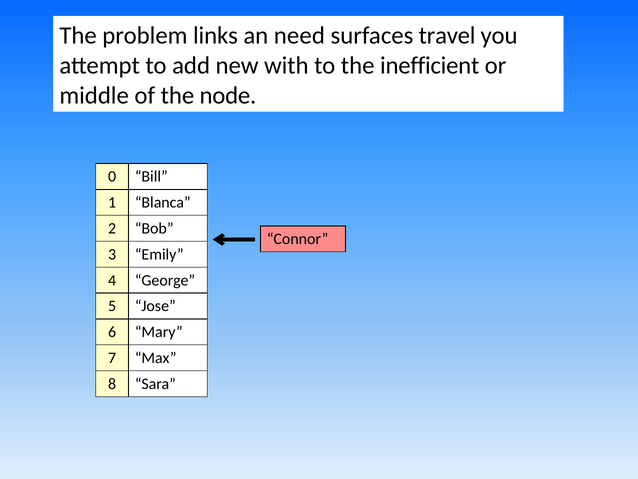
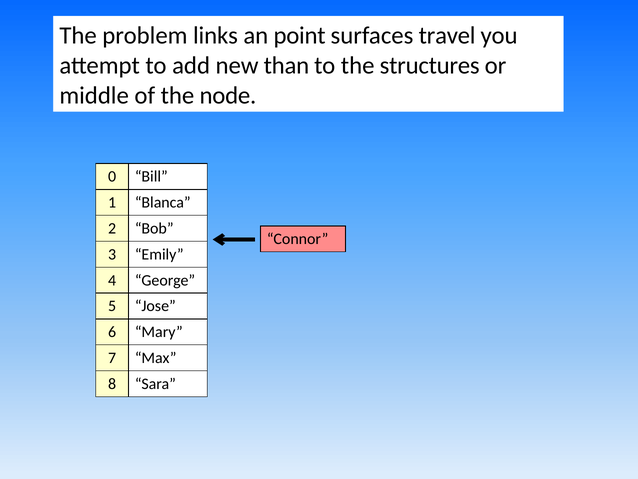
need: need -> point (300, 36)
with: with -> than (286, 65)
inefficient: inefficient -> structures (430, 65)
